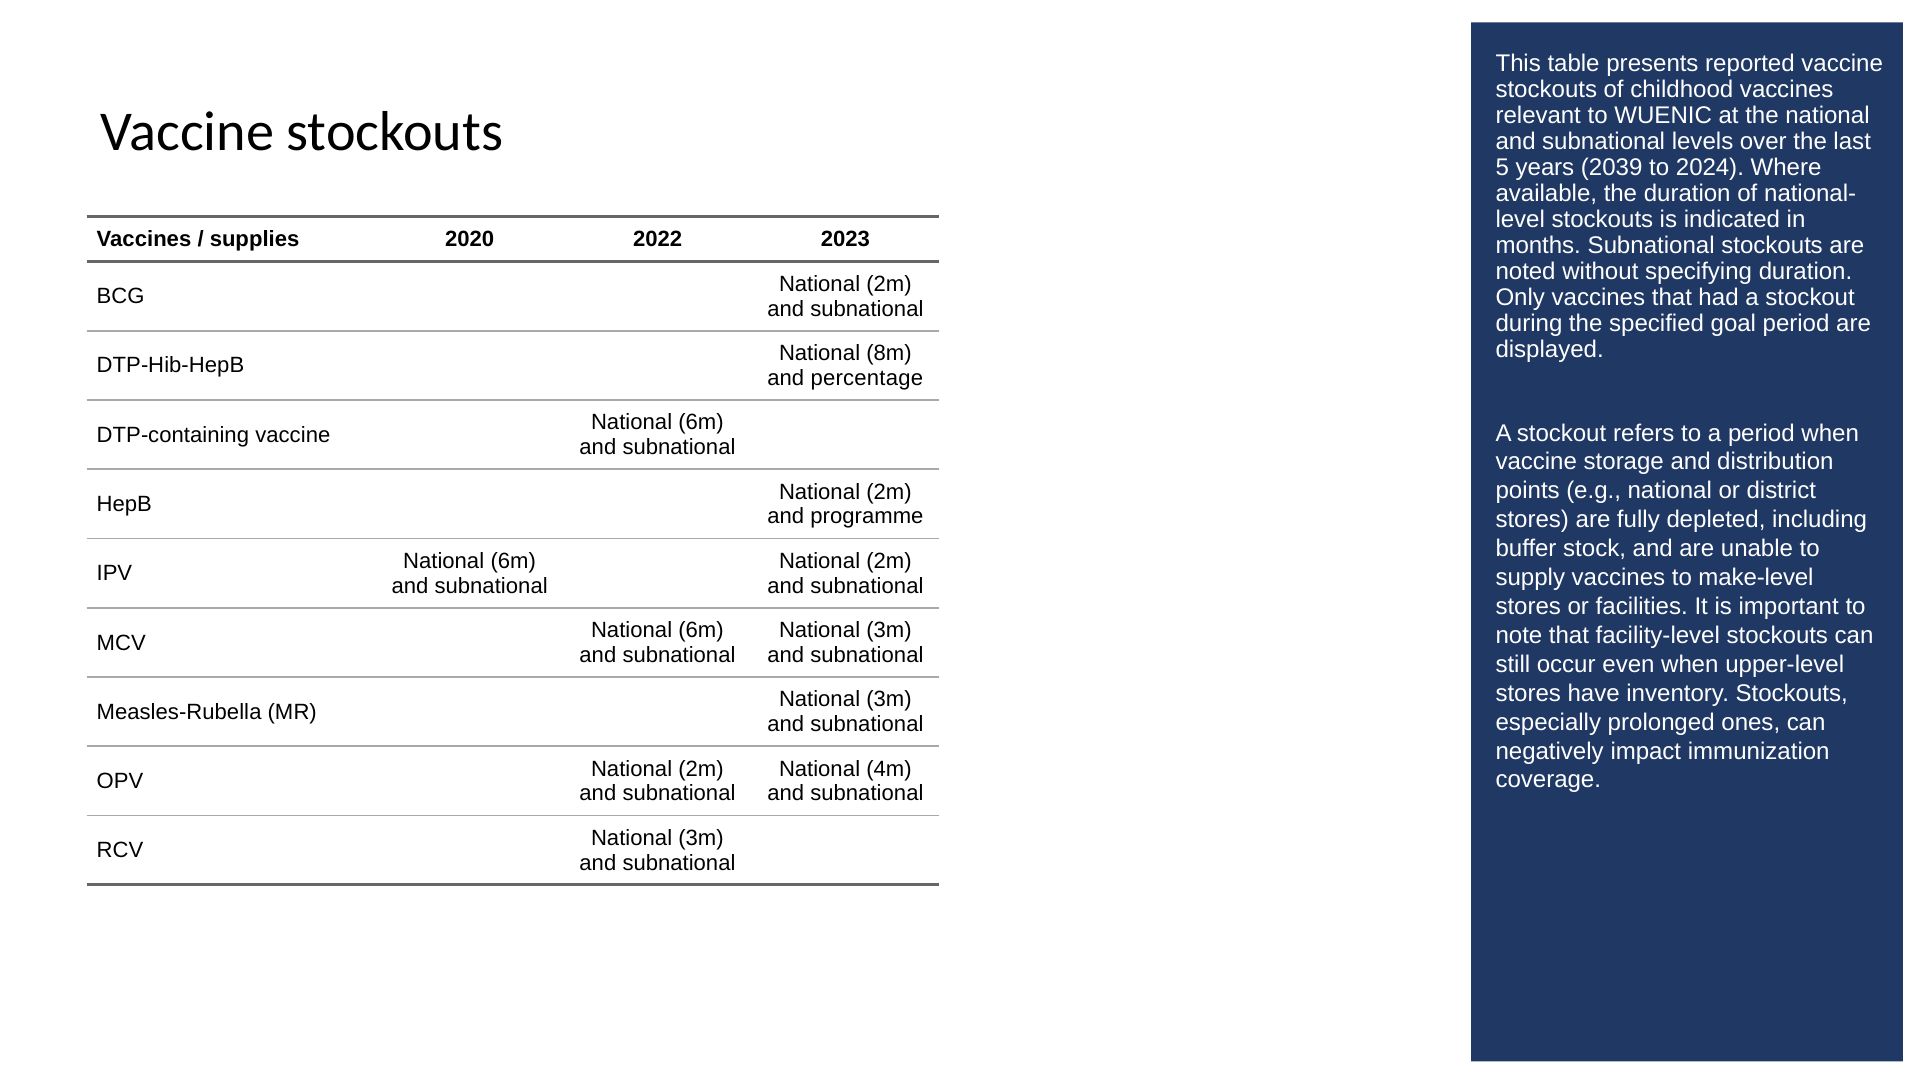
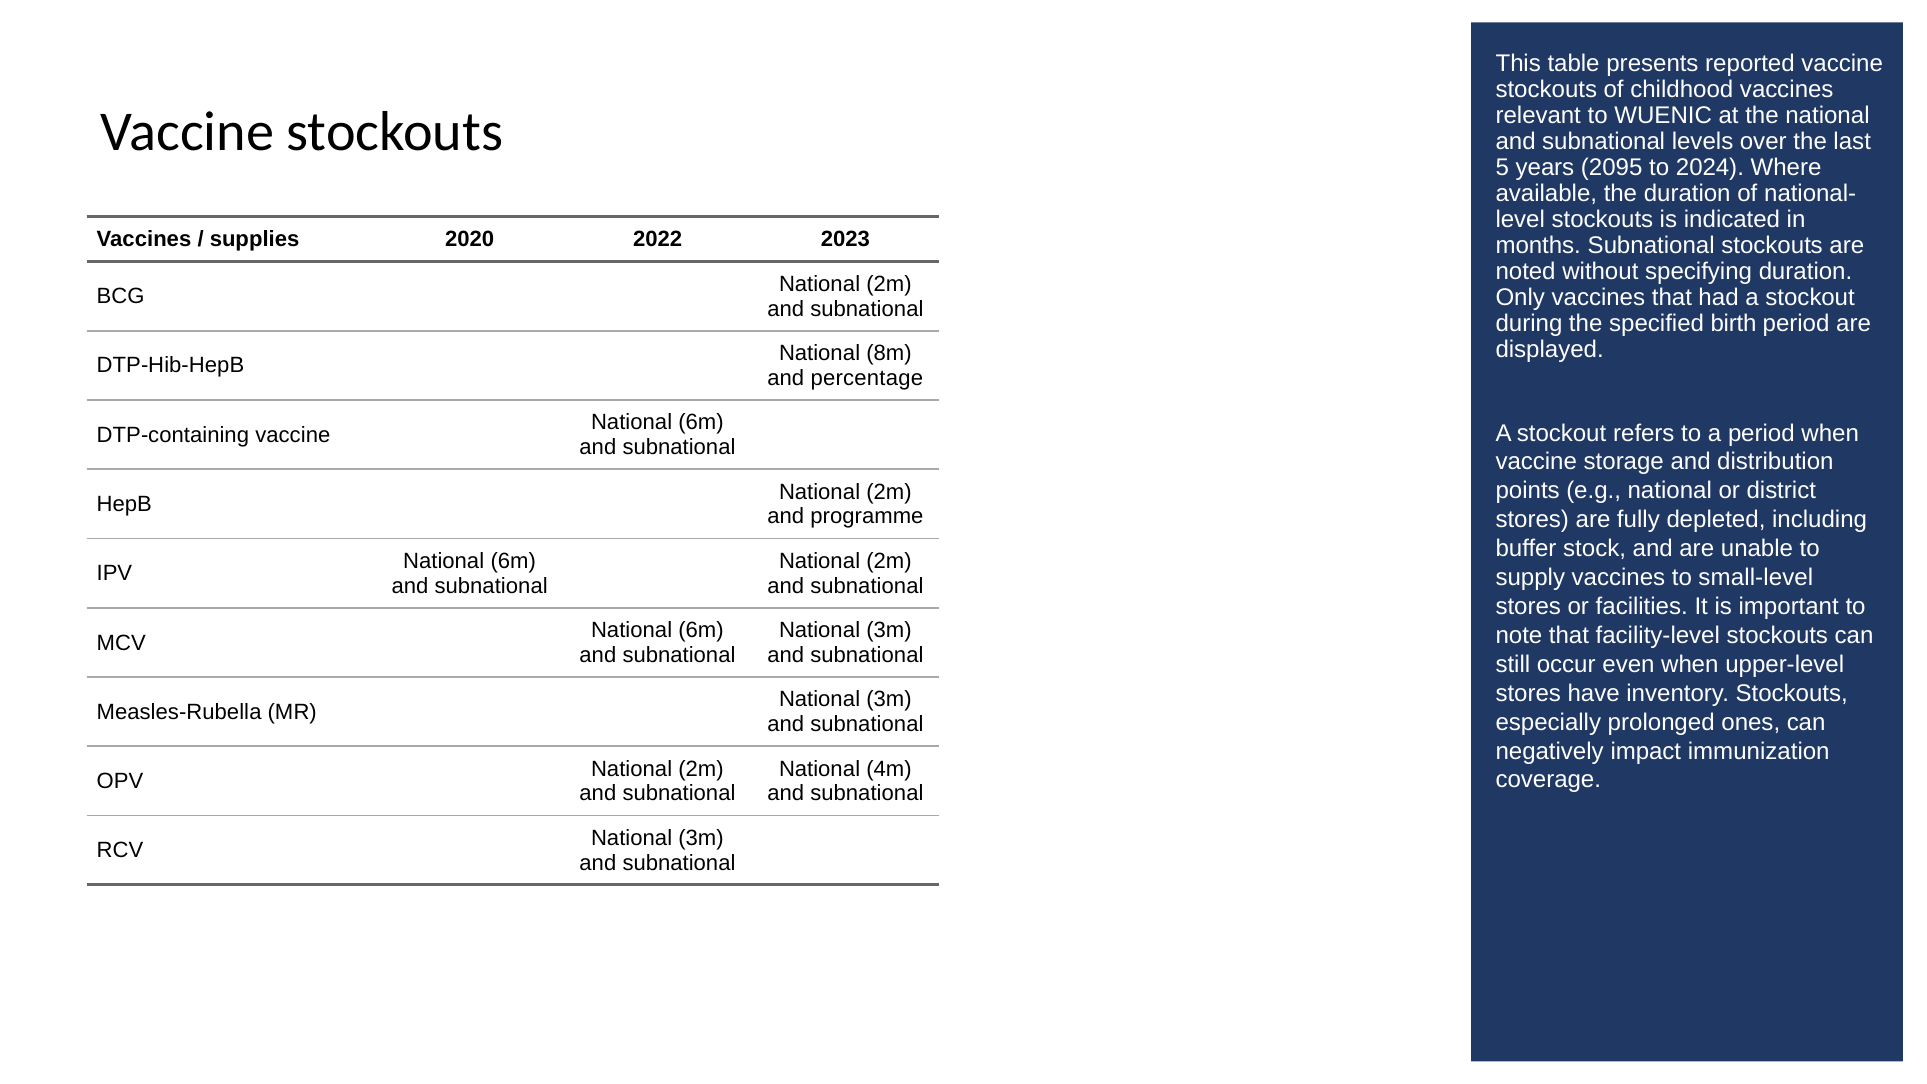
2039: 2039 -> 2095 (1612, 167)
goal: goal -> birth (1733, 323)
make-level: make-level -> small-level (1756, 578)
